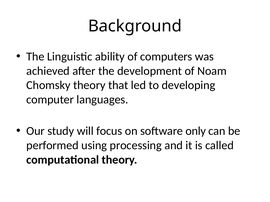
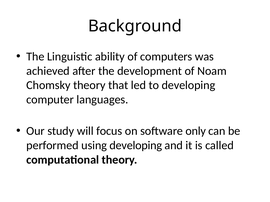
using processing: processing -> developing (136, 146)
